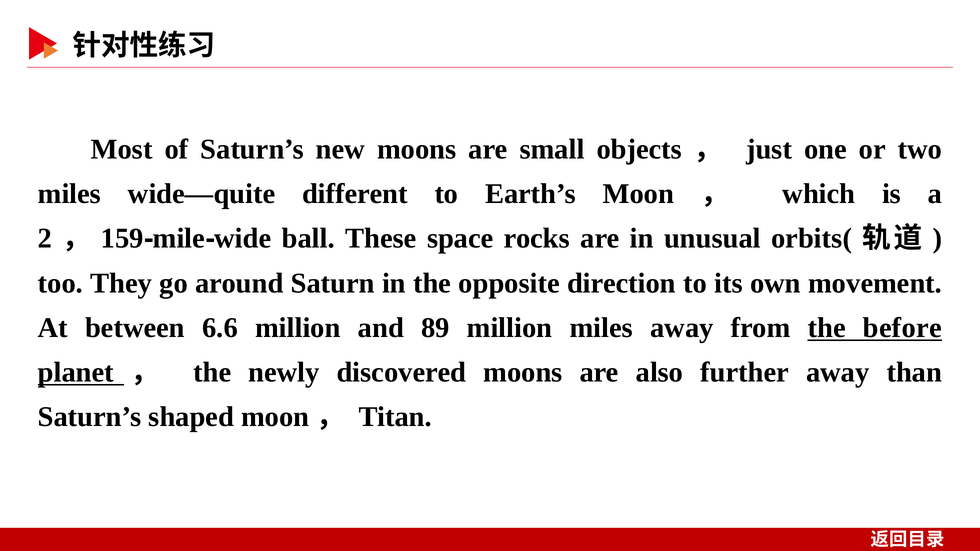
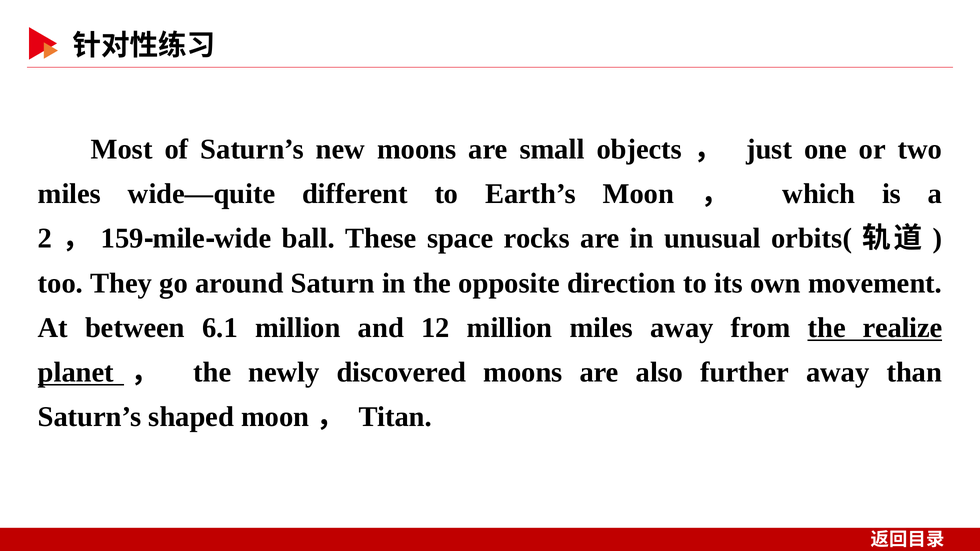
6.6: 6.6 -> 6.1 (220, 328)
89: 89 -> 12 (435, 328)
before: before -> realize (903, 328)
